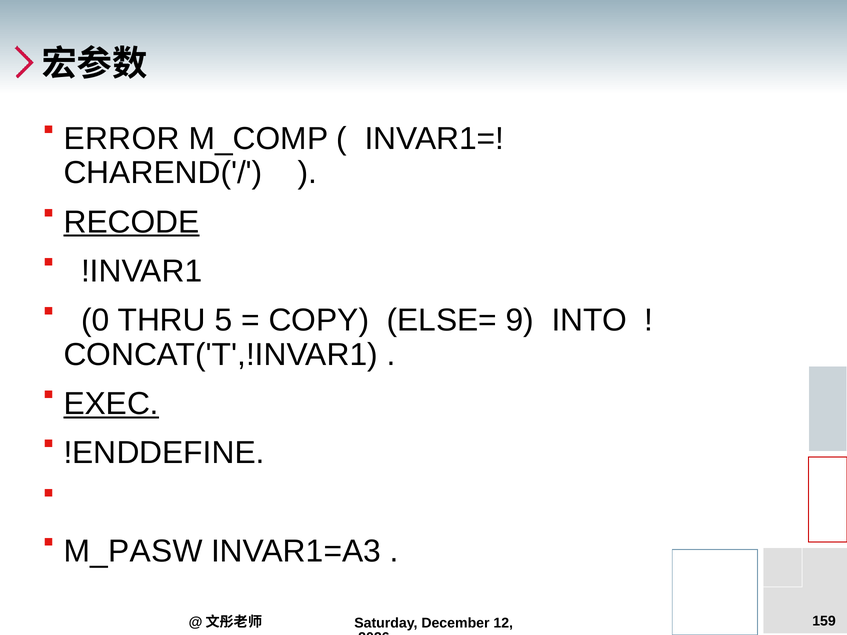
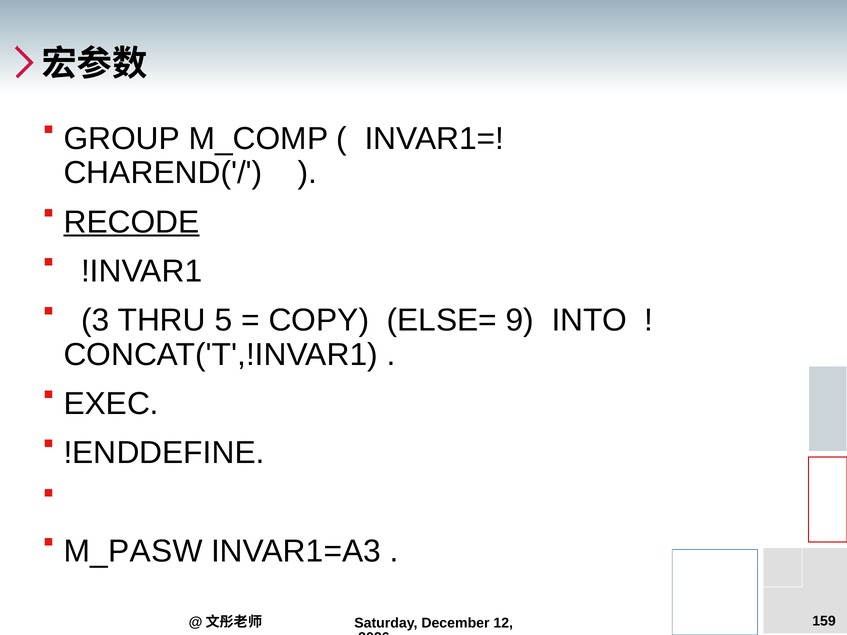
ERROR: ERROR -> GROUP (122, 139)
0: 0 -> 3 (95, 320)
EXEC underline: present -> none (111, 404)
